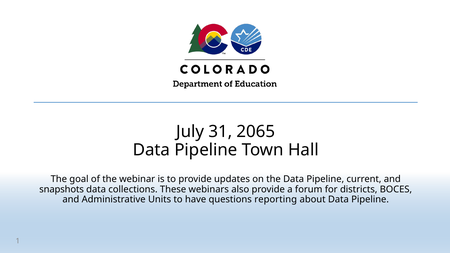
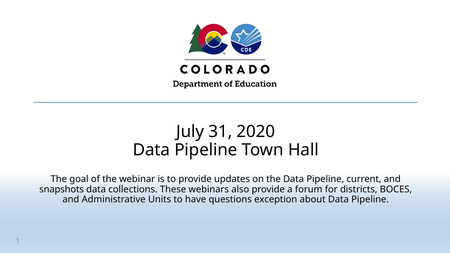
2065: 2065 -> 2020 (256, 132)
reporting: reporting -> exception (276, 200)
